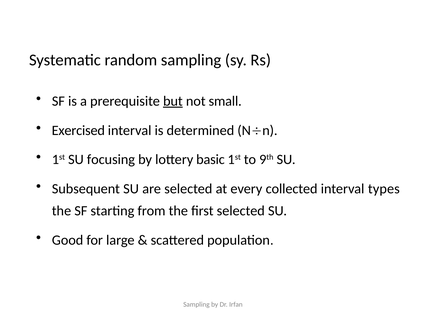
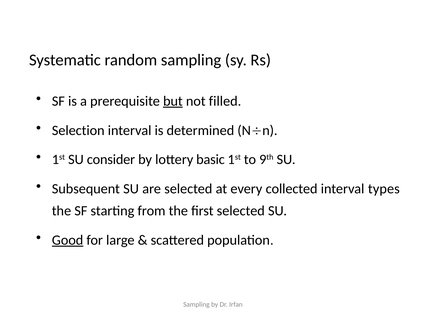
small: small -> filled (225, 101)
Exercised: Exercised -> Selection (78, 131)
focusing: focusing -> consider (111, 160)
Good underline: none -> present (68, 240)
